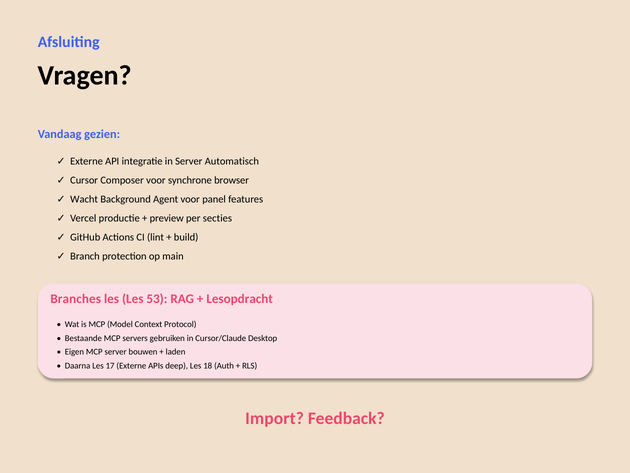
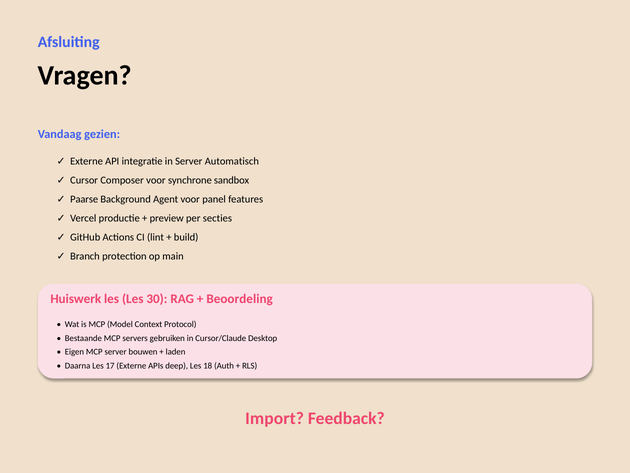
browser: browser -> sandbox (232, 180)
Wacht: Wacht -> Paarse (84, 199)
Branches: Branches -> Huiswerk (76, 299)
53: 53 -> 30 (157, 299)
Lesopdracht: Lesopdracht -> Beoordeling (240, 299)
